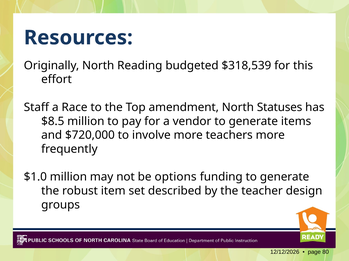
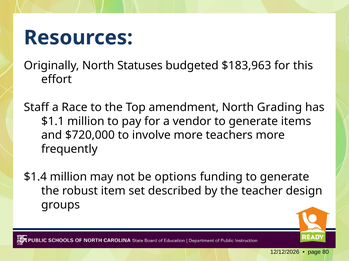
Reading: Reading -> Statuses (140, 66)
$318,539: $318,539 -> $183,963 (246, 66)
Statuses: Statuses -> Grading (280, 108)
$8.5: $8.5 -> $1.1 (53, 122)
$1.0: $1.0 -> $1.4 (35, 177)
